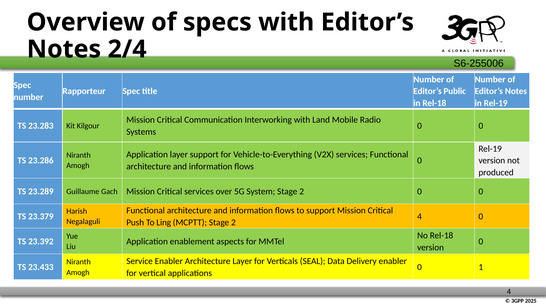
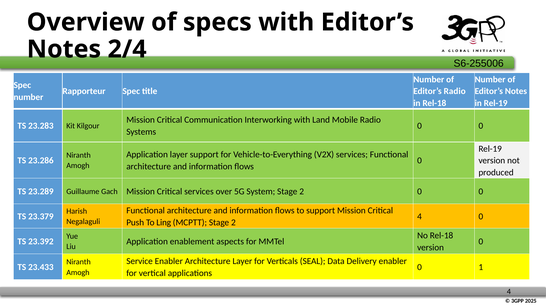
Editor’s Public: Public -> Radio (455, 91)
